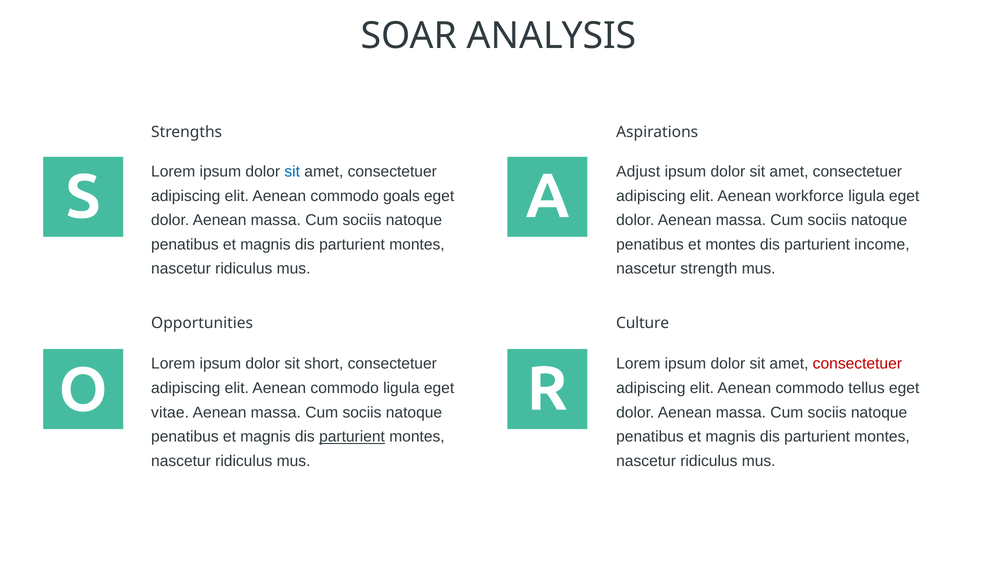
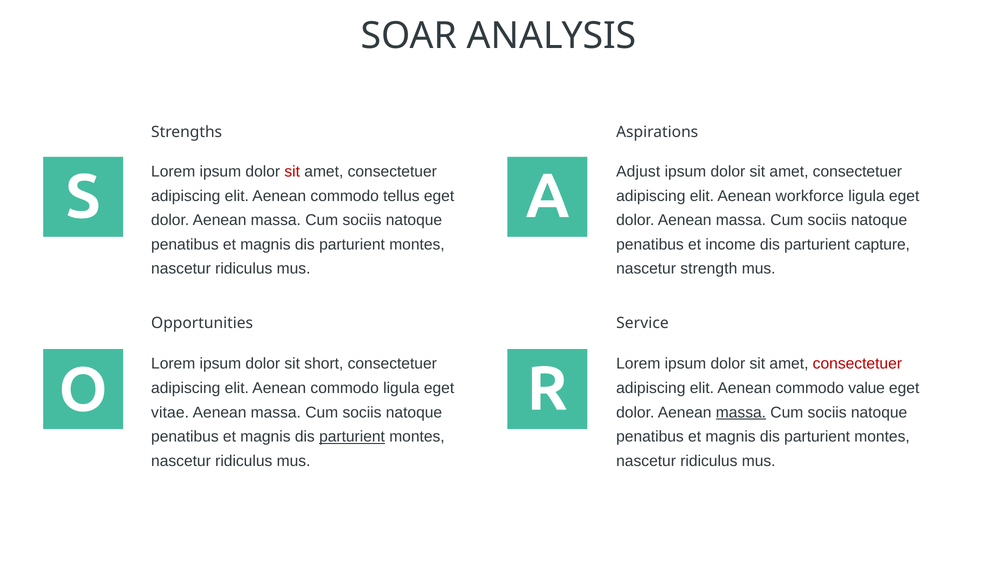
sit colour: blue -> red (292, 172)
goals: goals -> tellus (401, 196)
et montes: montes -> income (731, 245)
income: income -> capture (882, 245)
Culture: Culture -> Service (642, 323)
tellus: tellus -> value (867, 388)
massa underline: none -> present (741, 413)
